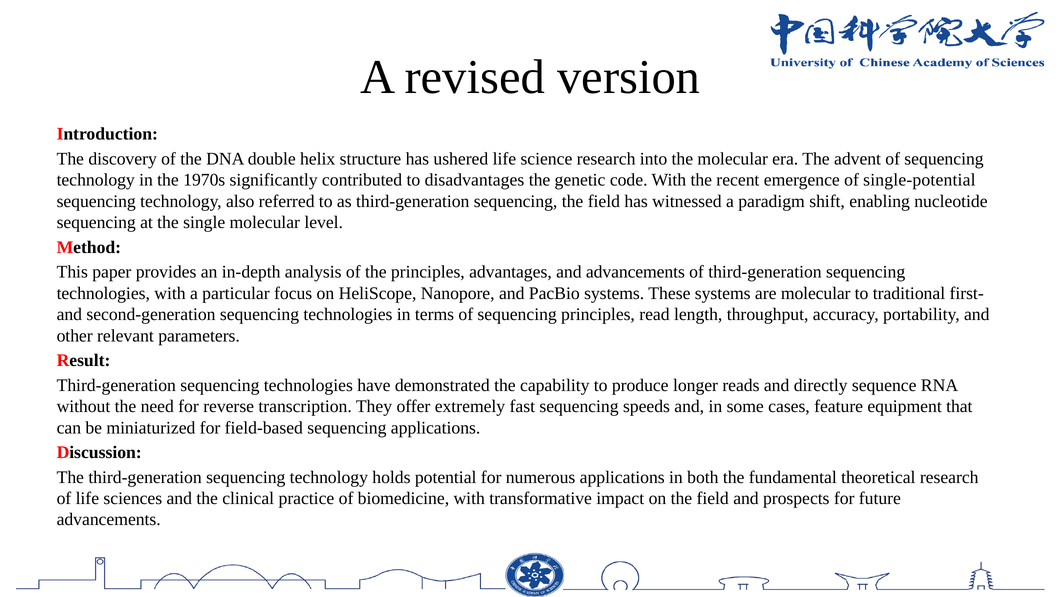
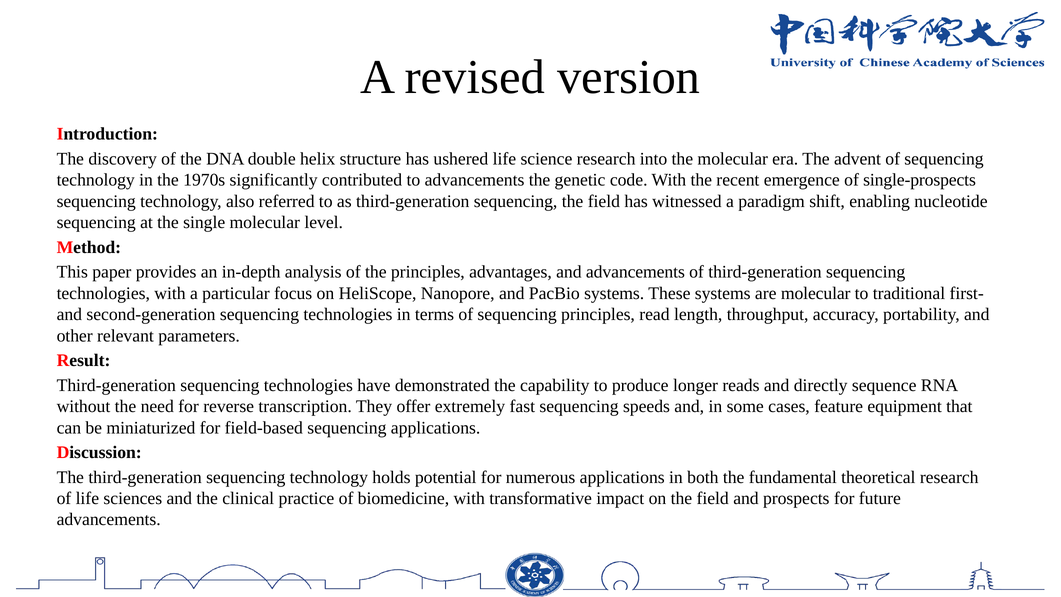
to disadvantages: disadvantages -> advancements (475, 180)
single-potential: single-potential -> single-prospects (920, 180)
